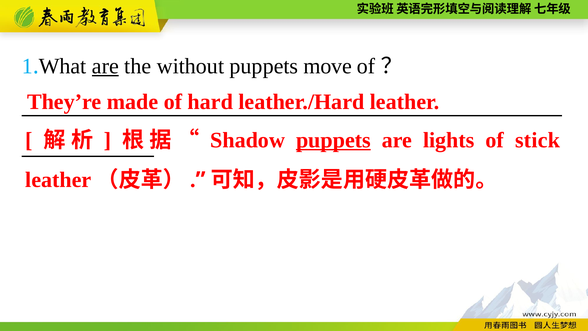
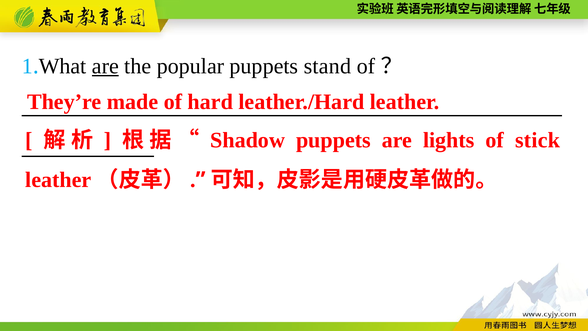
without: without -> popular (190, 66)
move: move -> stand (327, 66)
puppets underline: present -> none (333, 140)
